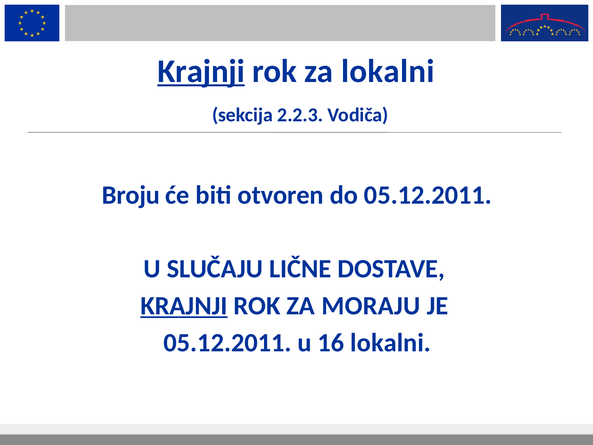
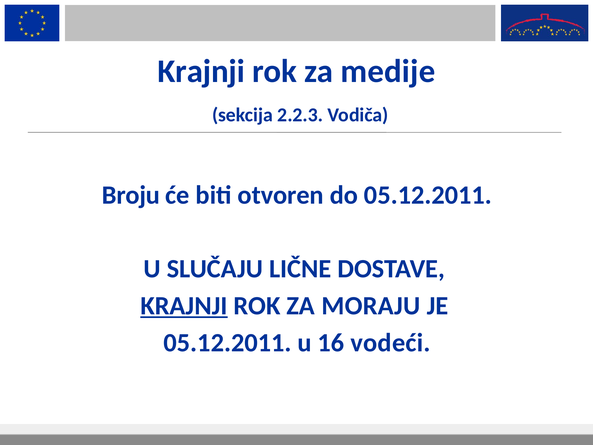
Krajnji underline: present -> none (201, 71)
za lokalni: lokalni -> medije (388, 71)
16 lokalni: lokalni -> vodeći (391, 343)
